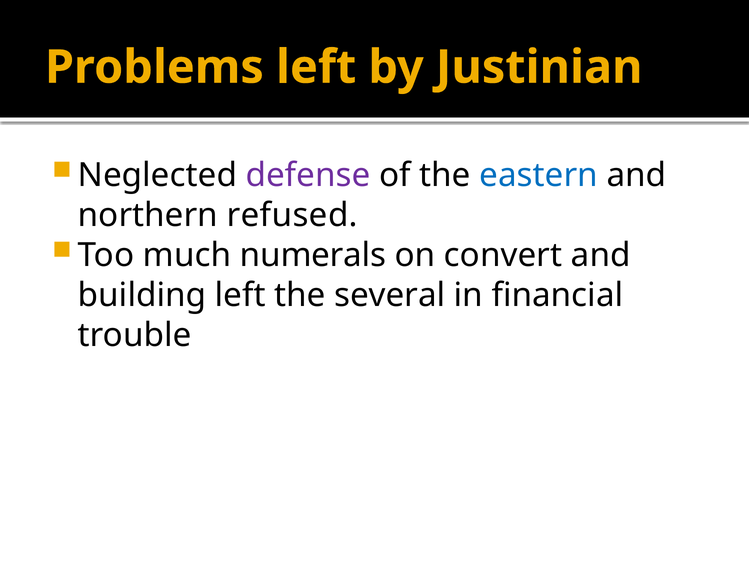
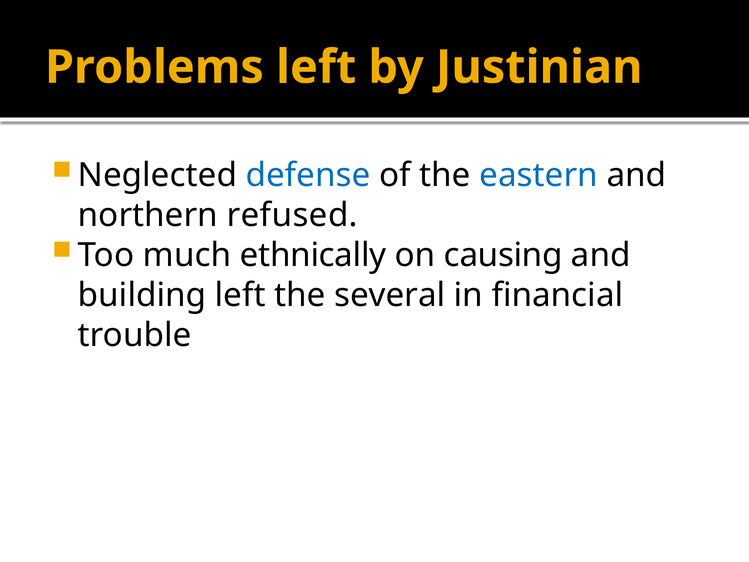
defense colour: purple -> blue (308, 175)
numerals: numerals -> ethnically (313, 255)
convert: convert -> causing (503, 255)
